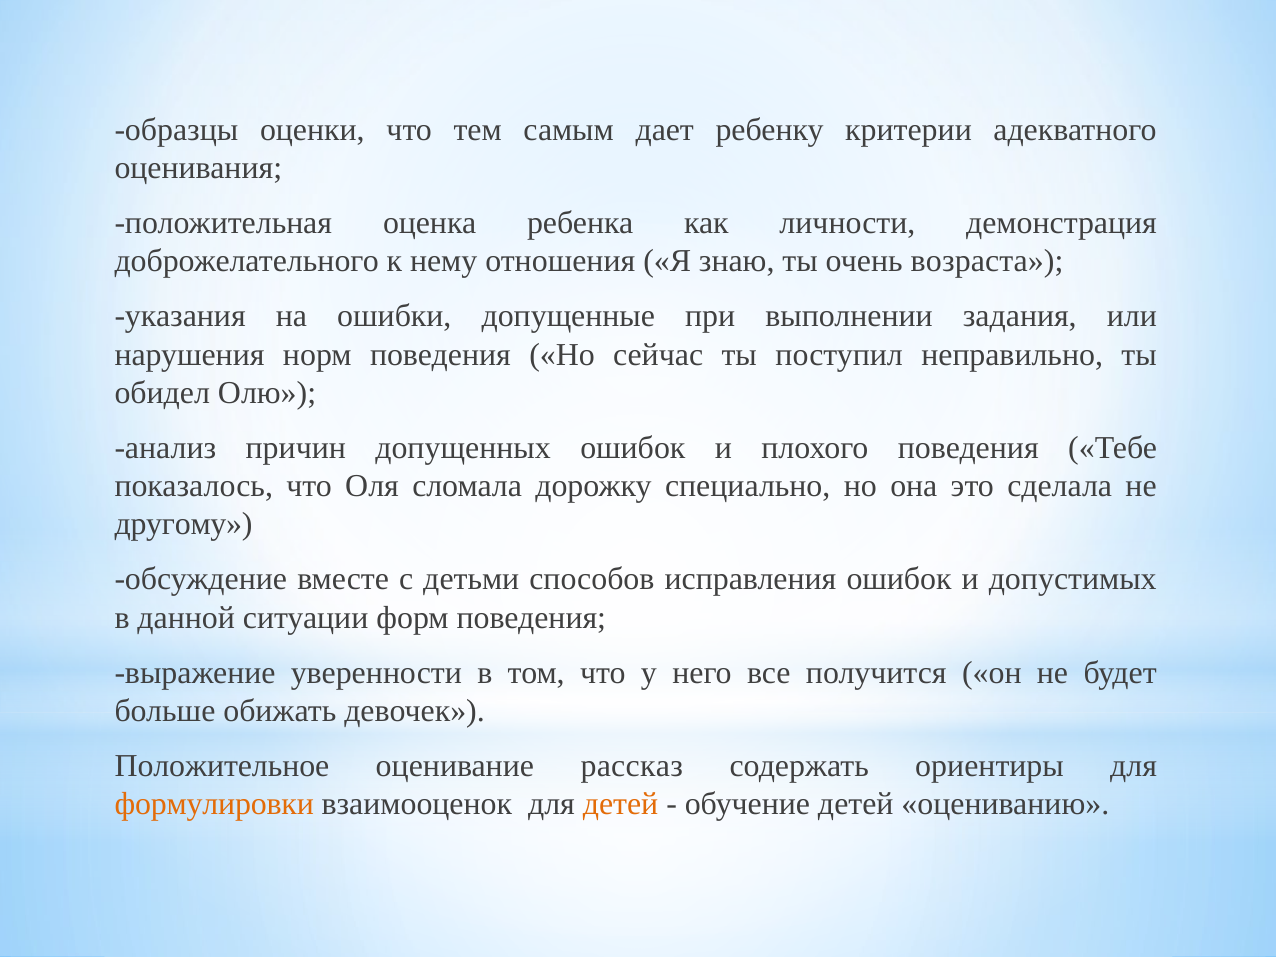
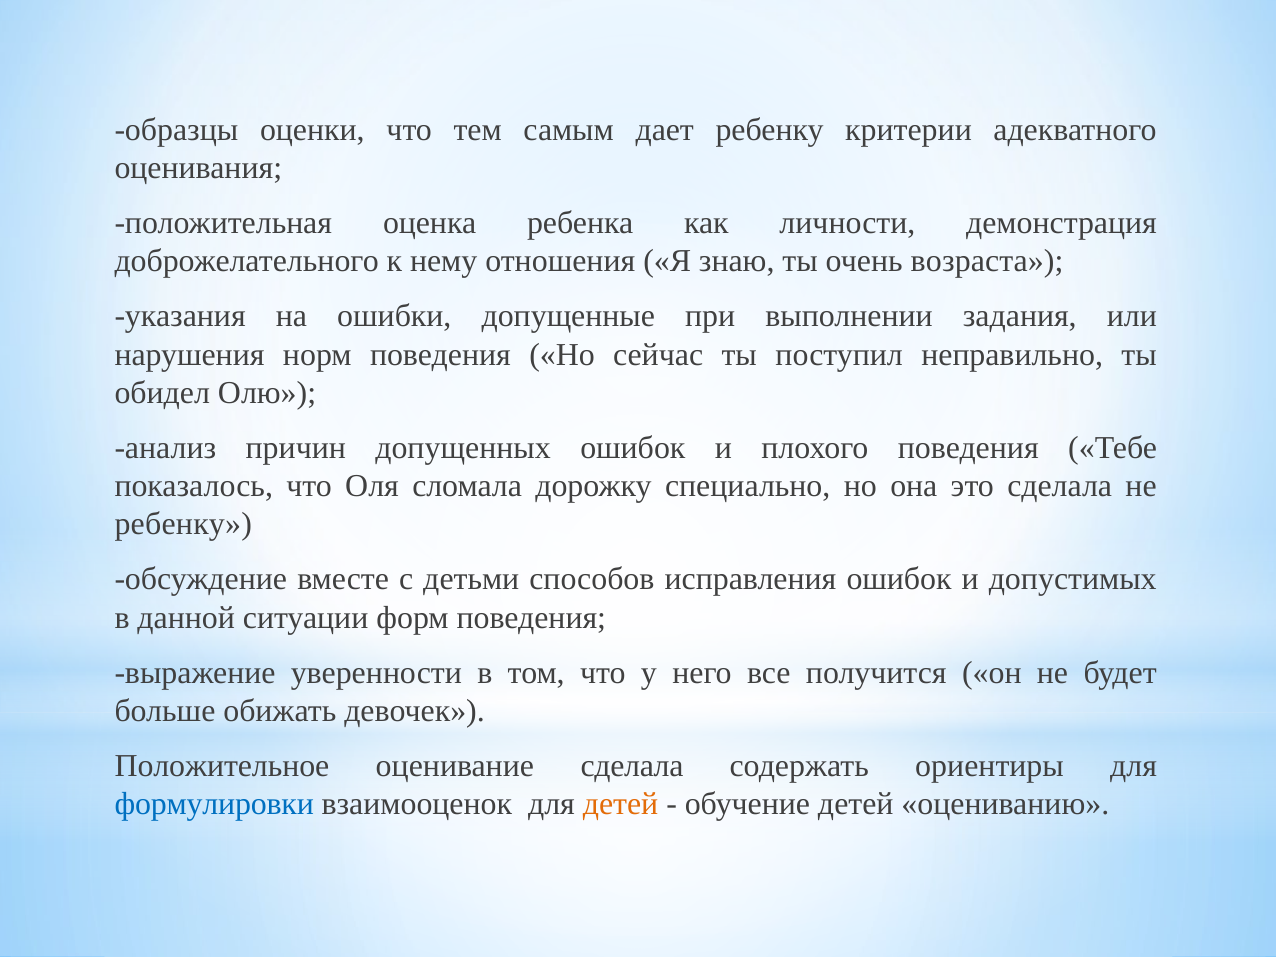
другому: другому -> ребенку (183, 524)
оценивание рассказ: рассказ -> сделала (632, 766)
формулировки colour: orange -> blue (214, 804)
